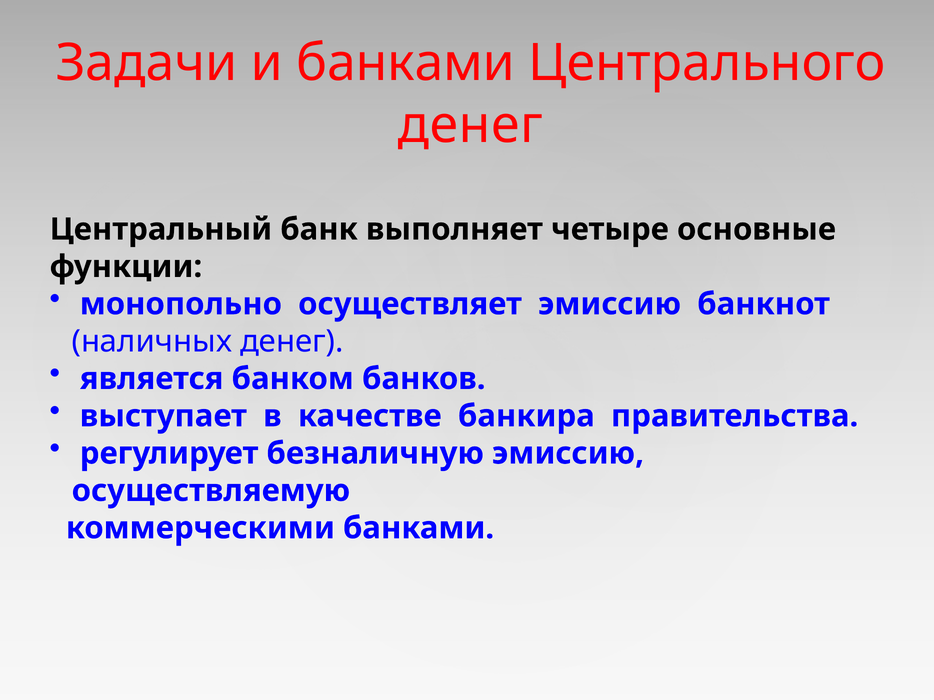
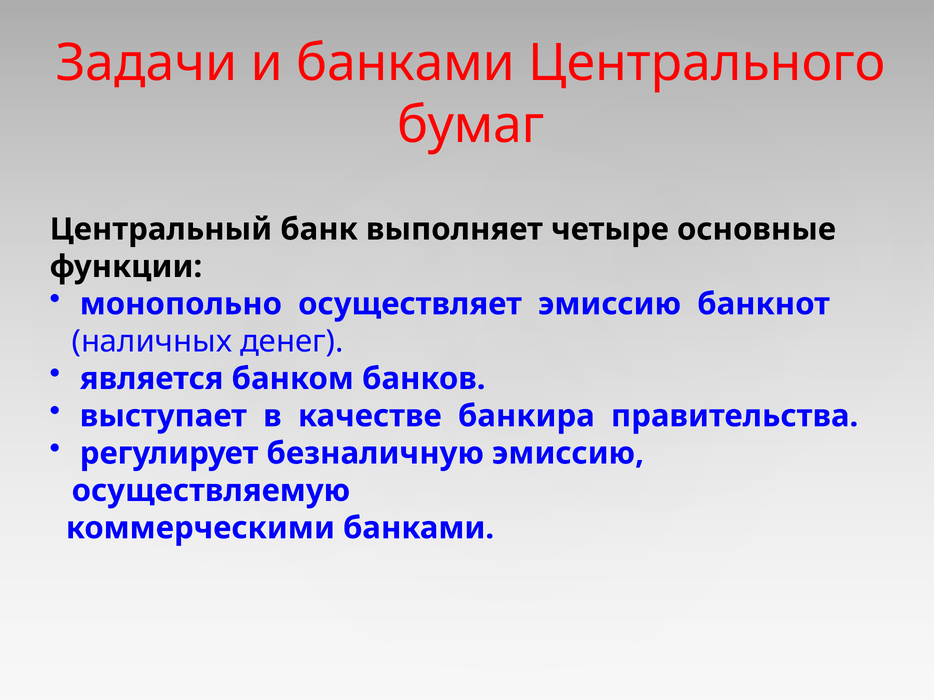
денег: денег -> бумаг (471, 125)
